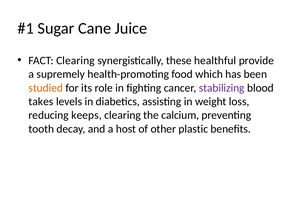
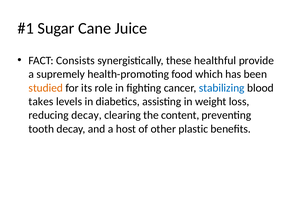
FACT Clearing: Clearing -> Consists (75, 60)
stabilizing colour: purple -> blue (222, 88)
reducing keeps: keeps -> decay (86, 115)
calcium: calcium -> content (180, 115)
